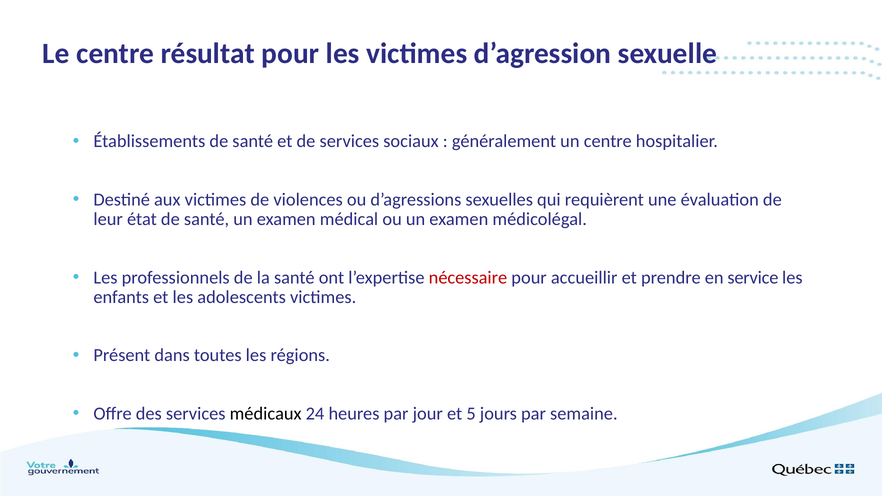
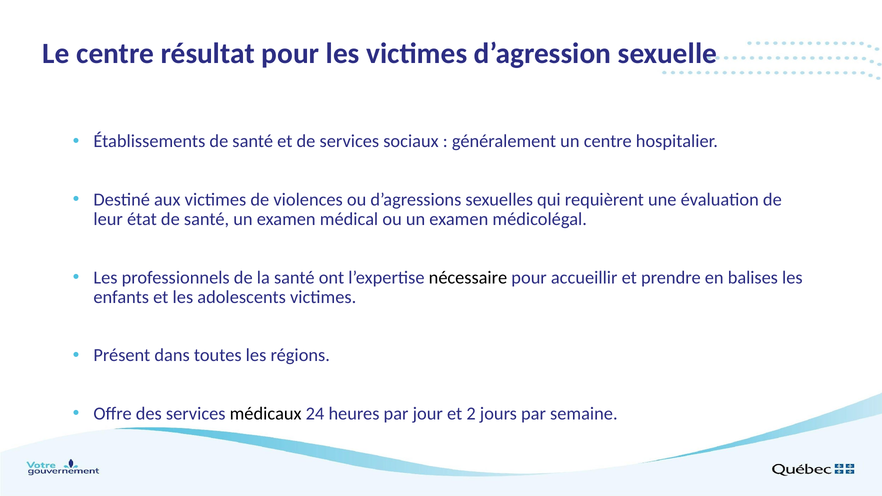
nécessaire colour: red -> black (468, 278)
service: service -> balises (753, 278)
5: 5 -> 2 (471, 414)
